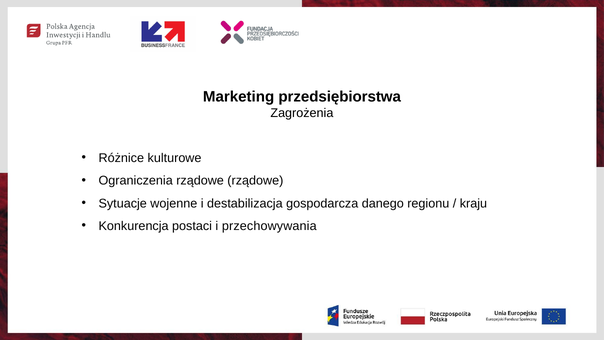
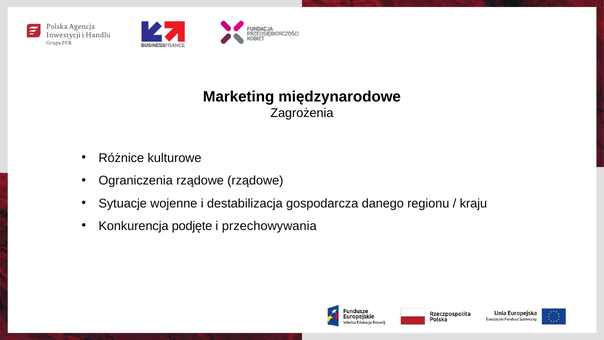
przedsiębiorstwa: przedsiębiorstwa -> międzynarodowe (340, 97)
postaci: postaci -> podjęte (192, 226)
